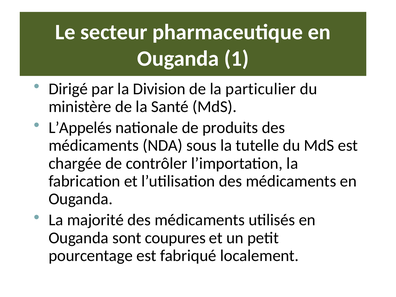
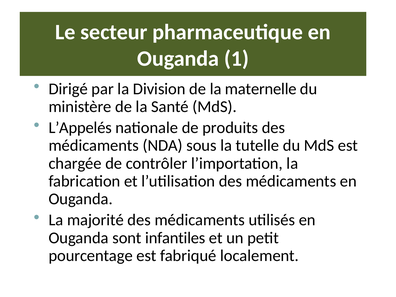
particulier: particulier -> maternelle (261, 89)
coupures: coupures -> infantiles (175, 238)
